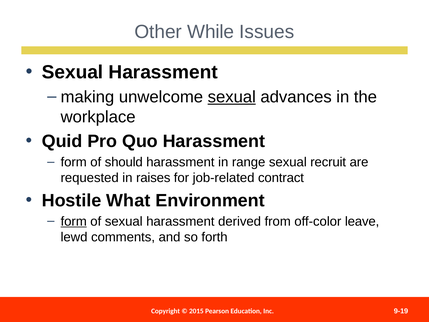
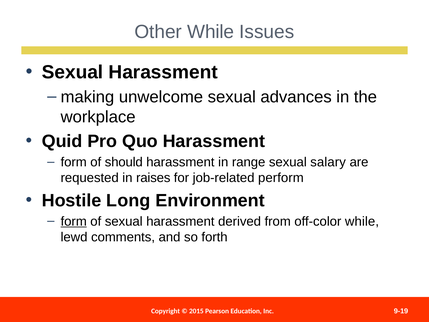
sexual underline: present -> none (232, 97)
recruit: recruit -> salary (328, 162)
contract: contract -> perform (281, 178)
What: What -> Long (128, 200)
off-color leave: leave -> while (362, 221)
